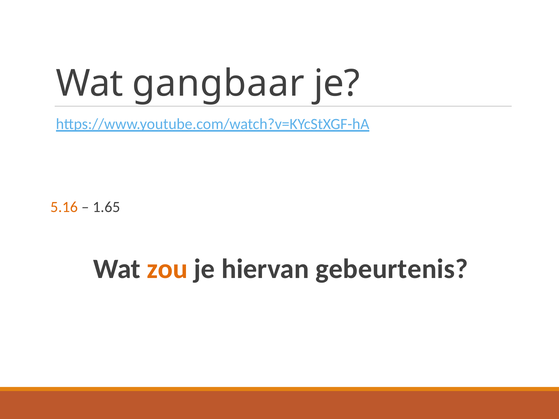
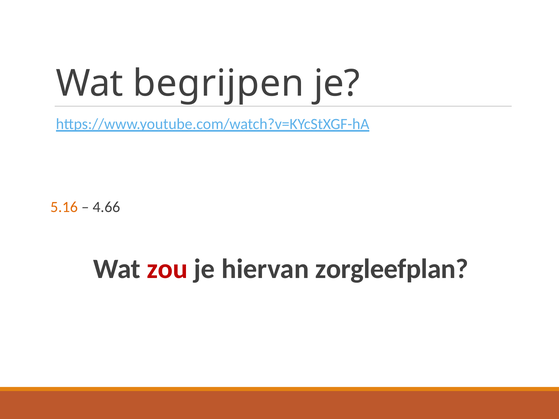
gangbaar: gangbaar -> begrijpen (218, 84)
1.65: 1.65 -> 4.66 (106, 207)
zou colour: orange -> red (167, 269)
gebeurtenis: gebeurtenis -> zorgleefplan (392, 269)
